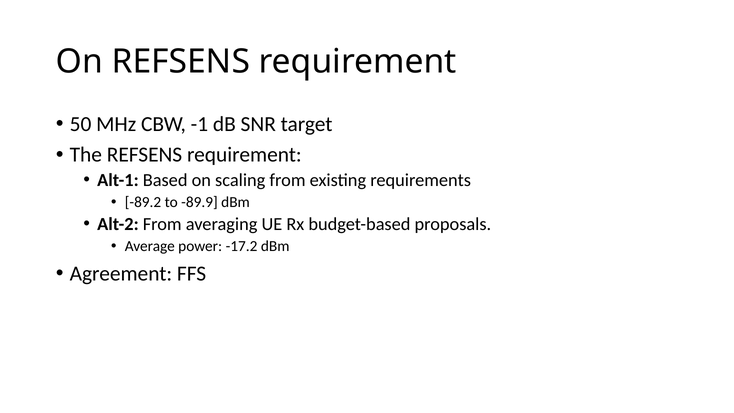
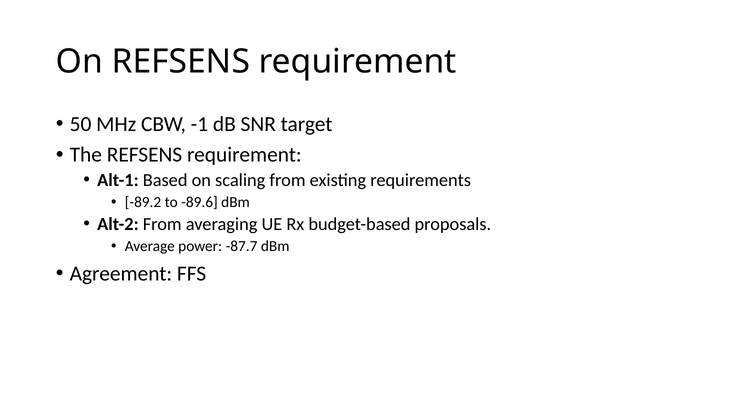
-89.9: -89.9 -> -89.6 (199, 202)
-17.2: -17.2 -> -87.7 (242, 246)
